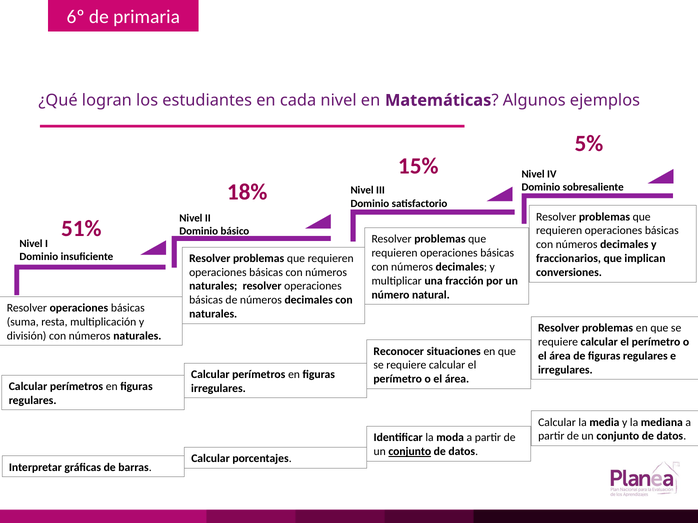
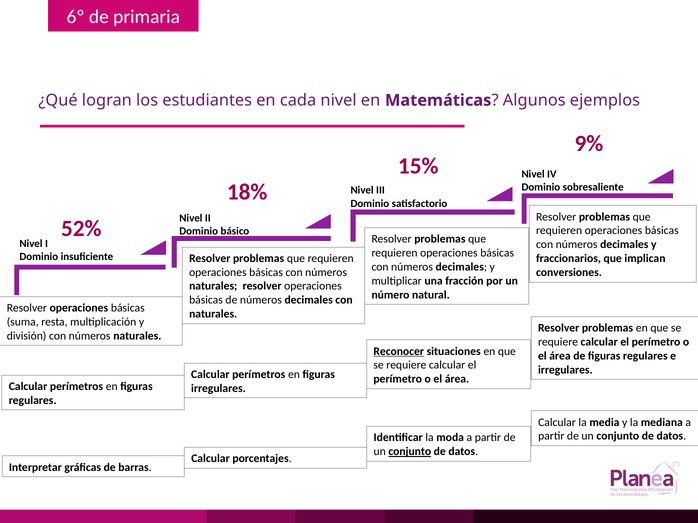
5%: 5% -> 9% (589, 144)
51%: 51% -> 52% (81, 229)
Reconocer underline: none -> present (399, 352)
